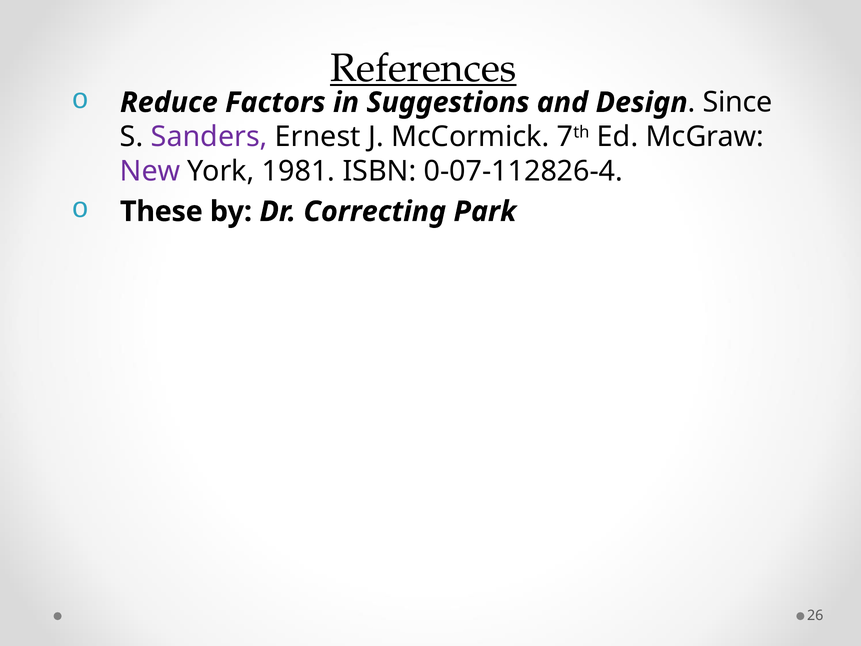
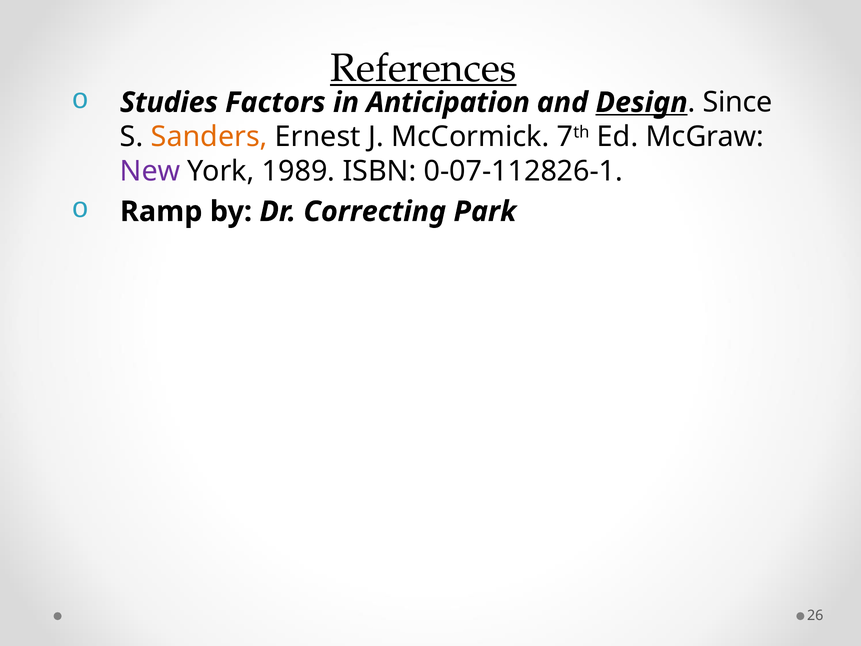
Reduce: Reduce -> Studies (169, 102)
Suggestions: Suggestions -> Anticipation (448, 102)
Design underline: none -> present (642, 102)
Sanders colour: purple -> orange (209, 137)
1981: 1981 -> 1989 (299, 171)
0-07-112826-4: 0-07-112826-4 -> 0-07-112826-1 (523, 171)
These: These -> Ramp (161, 212)
